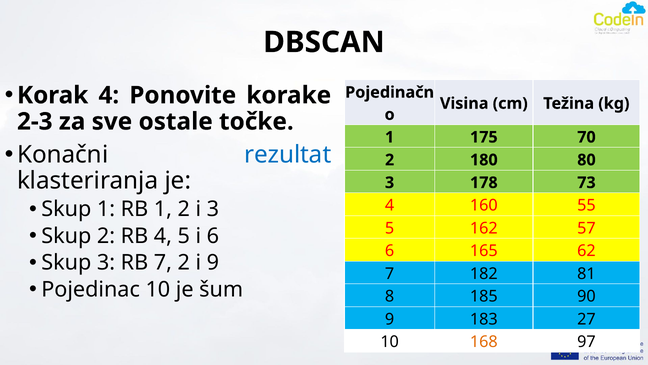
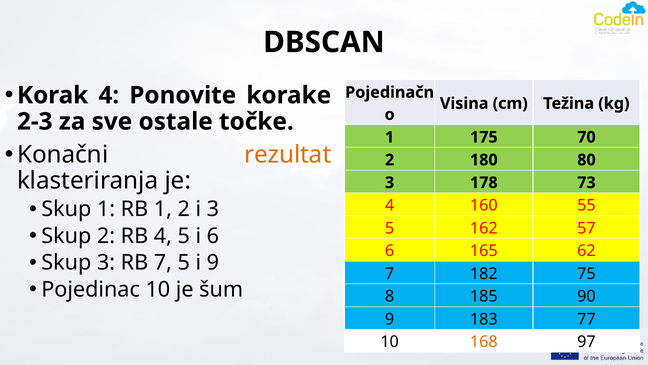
rezultat colour: blue -> orange (288, 154)
7 2: 2 -> 5 (184, 262)
81: 81 -> 75 (586, 273)
27: 27 -> 77 (586, 319)
